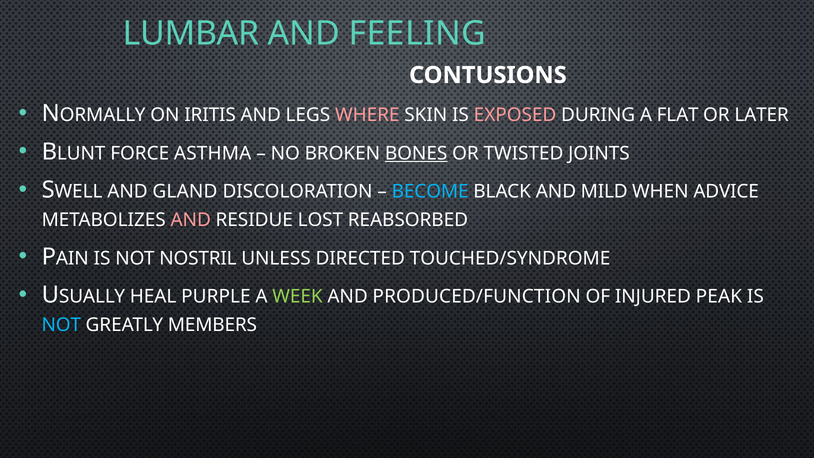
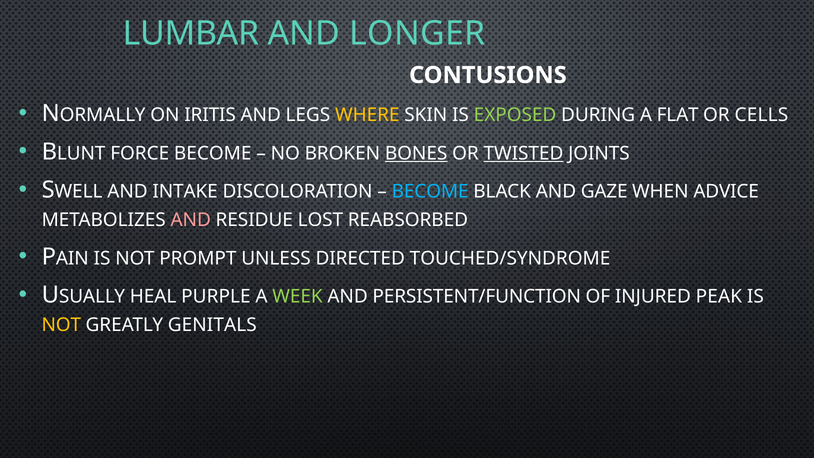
FEELING: FEELING -> LONGER (417, 33)
WHERE colour: pink -> yellow (367, 115)
EXPOSED colour: pink -> light green (515, 115)
LATER: LATER -> CELLS (761, 115)
FORCE ASTHMA: ASTHMA -> BECOME (213, 153)
TWISTED underline: none -> present (523, 153)
GLAND: GLAND -> INTAKE (185, 192)
MILD: MILD -> GAZE (604, 192)
NOSTRIL: NOSTRIL -> PROMPT (198, 258)
PRODUCED/FUNCTION: PRODUCED/FUNCTION -> PERSISTENT/FUNCTION (477, 297)
NOT colour: light blue -> yellow (61, 325)
MEMBERS: MEMBERS -> GENITALS (212, 325)
